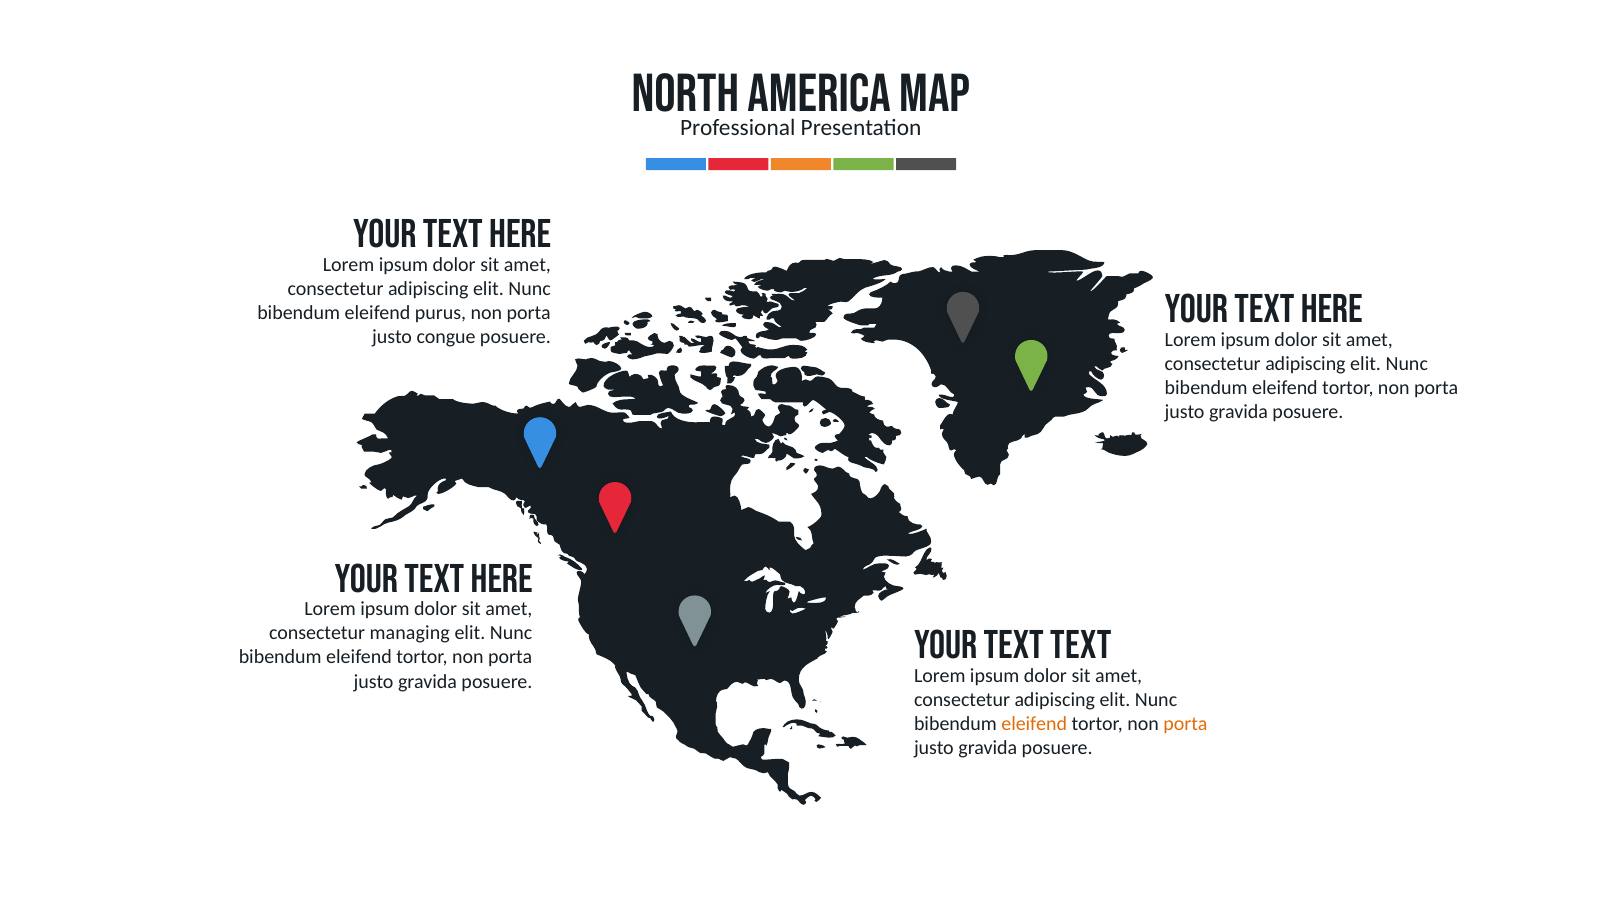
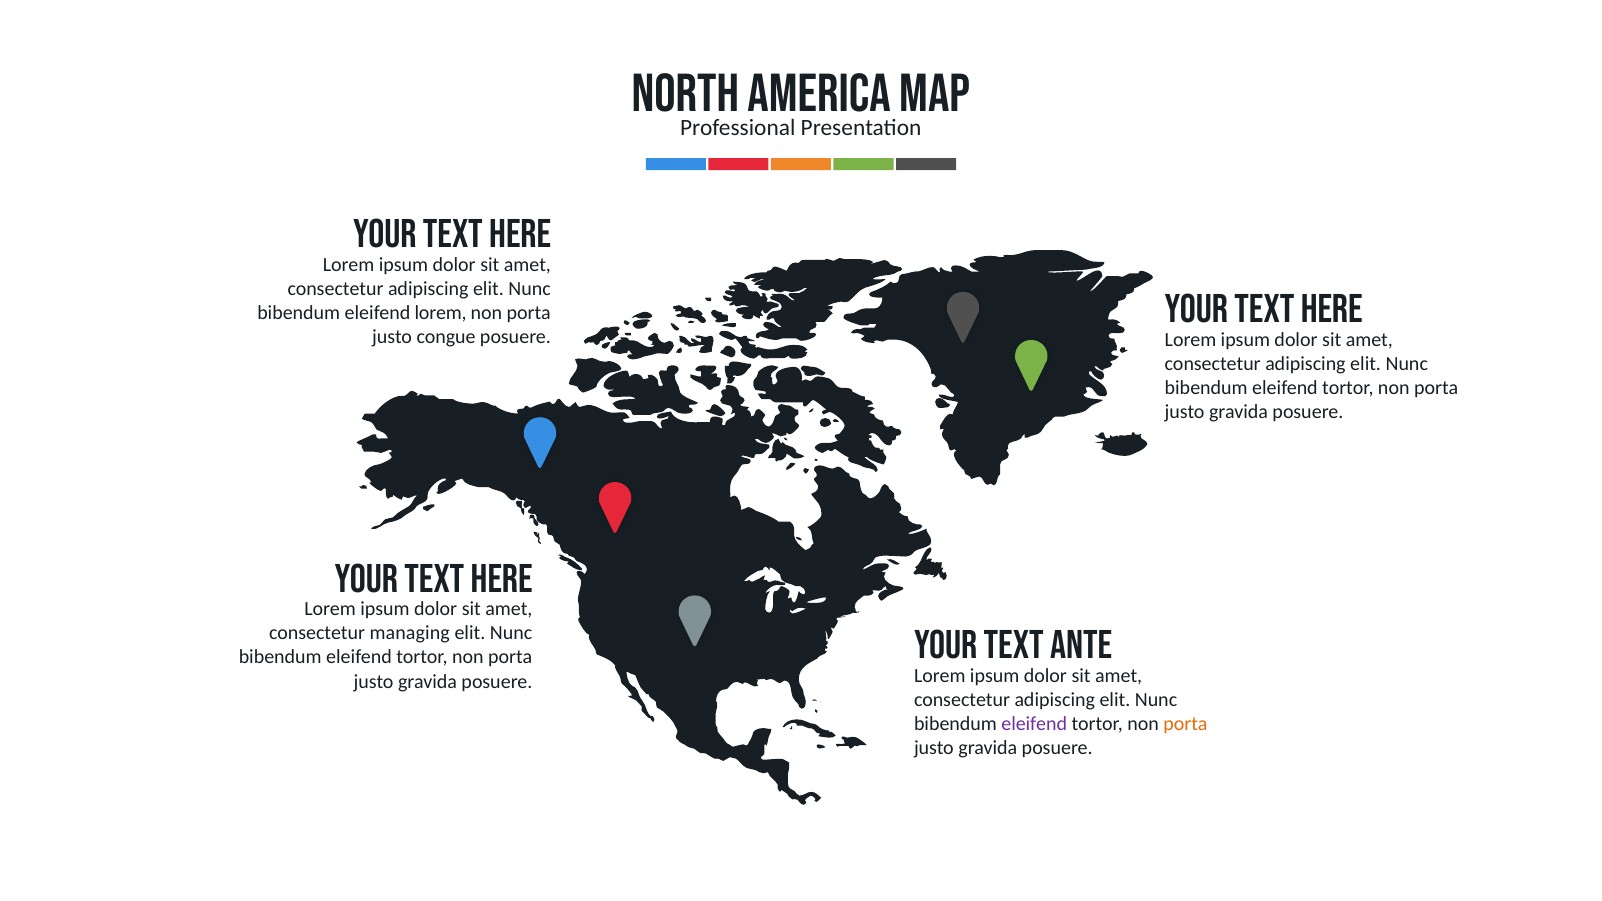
eleifend purus: purus -> lorem (441, 313)
text text: text -> ante (1081, 645)
eleifend colour: orange -> purple (1034, 724)
